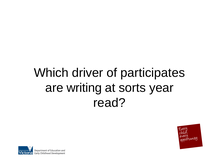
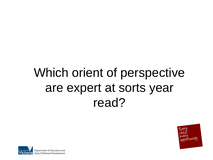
driver: driver -> orient (88, 73)
participates: participates -> perspective (153, 73)
writing: writing -> expert (84, 88)
